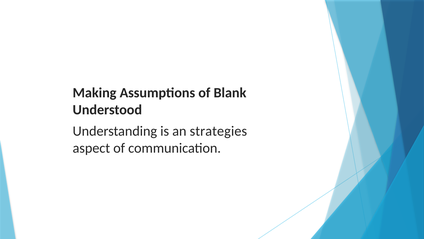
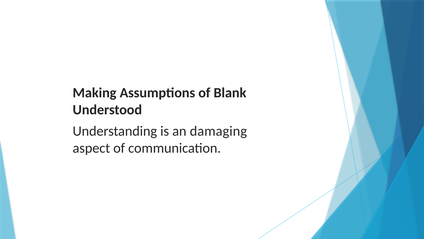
strategies: strategies -> damaging (218, 131)
